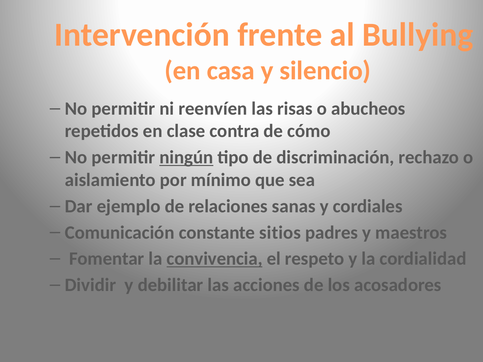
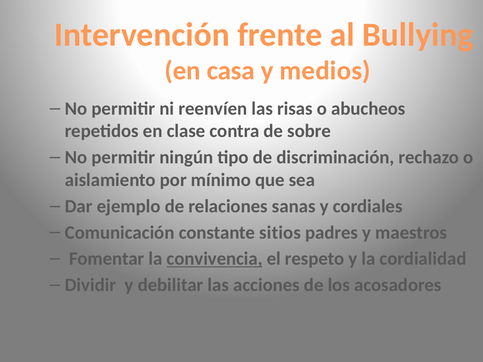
silencio: silencio -> medios (325, 71)
cómo: cómo -> sobre (309, 131)
ningún underline: present -> none (186, 157)
